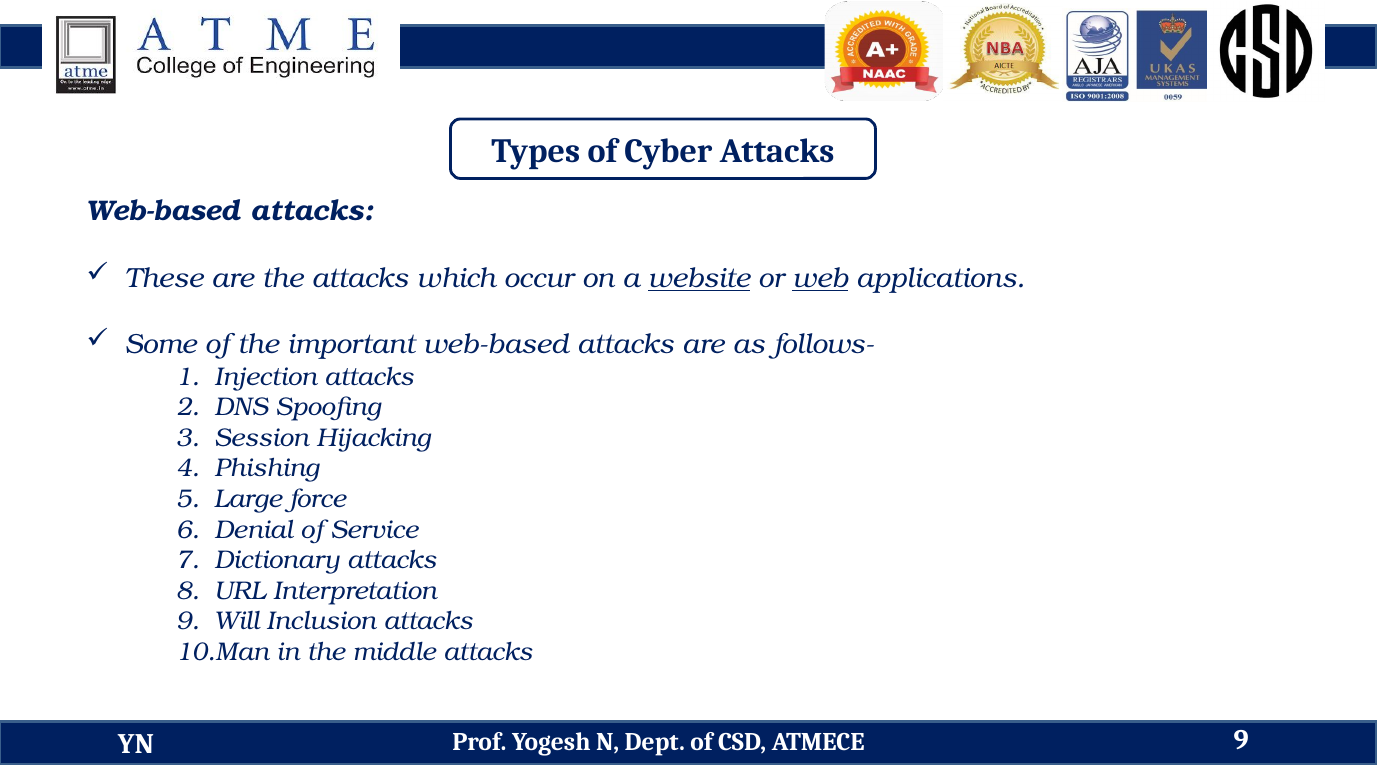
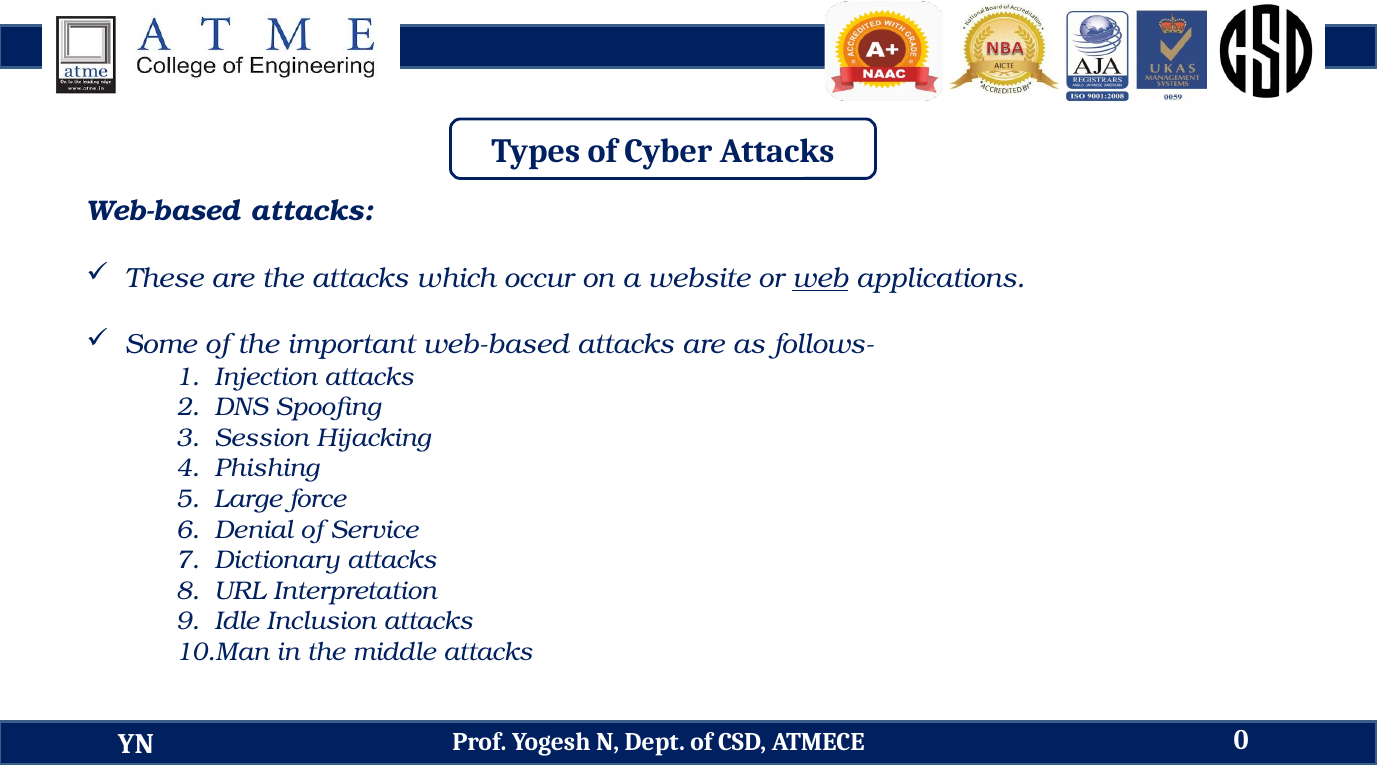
website underline: present -> none (699, 279)
Will: Will -> Idle (237, 621)
YN 9: 9 -> 0 (1241, 741)
